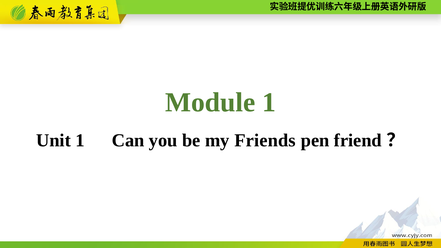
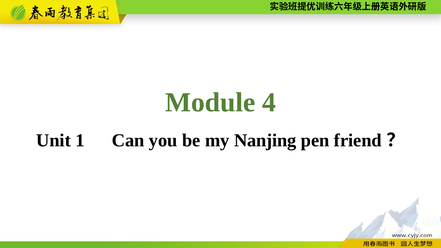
Module 1: 1 -> 4 (269, 102)
Friends: Friends -> Nanjing (265, 140)
